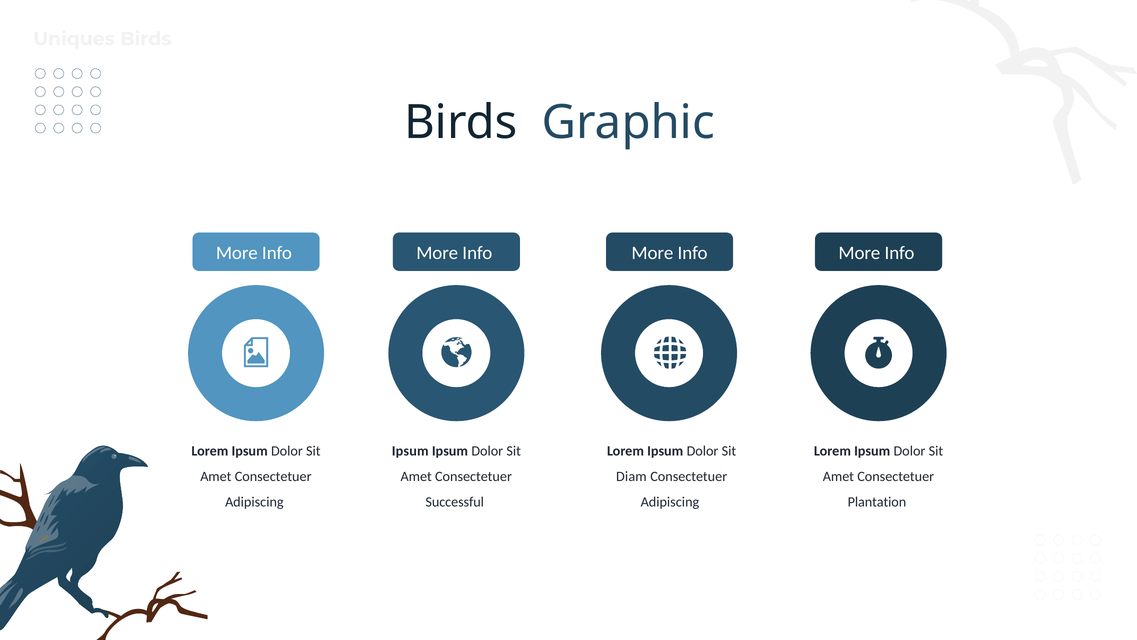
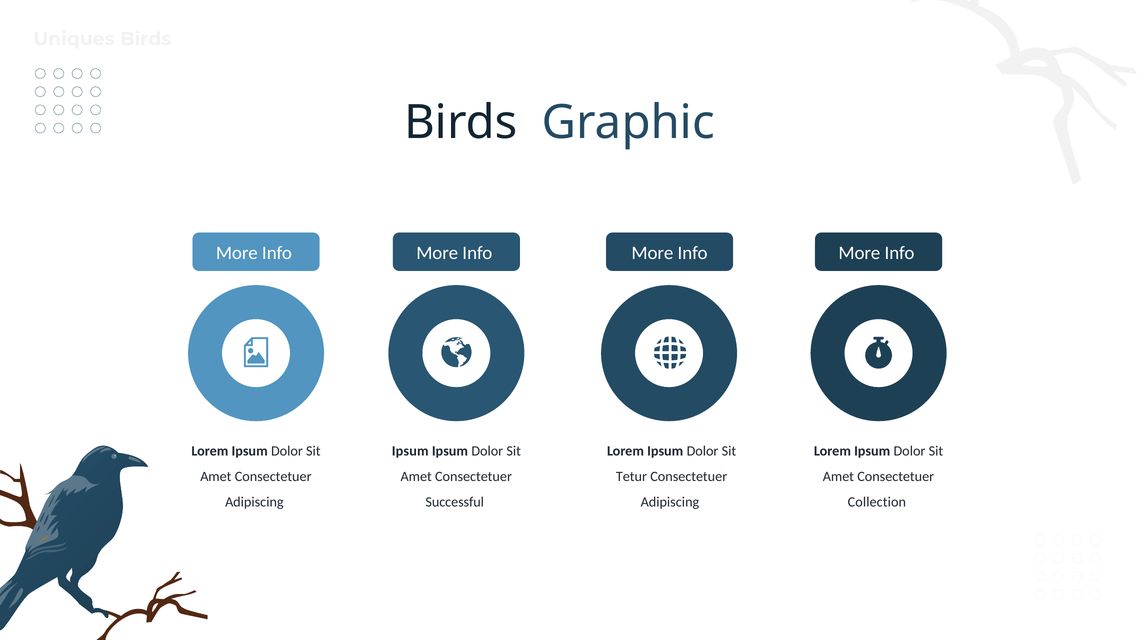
Diam: Diam -> Tetur (631, 476)
Plantation: Plantation -> Collection (877, 502)
